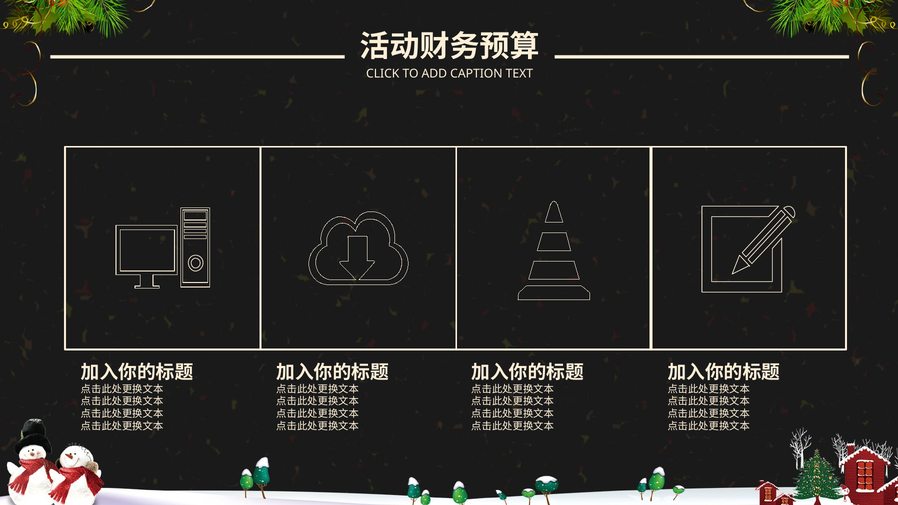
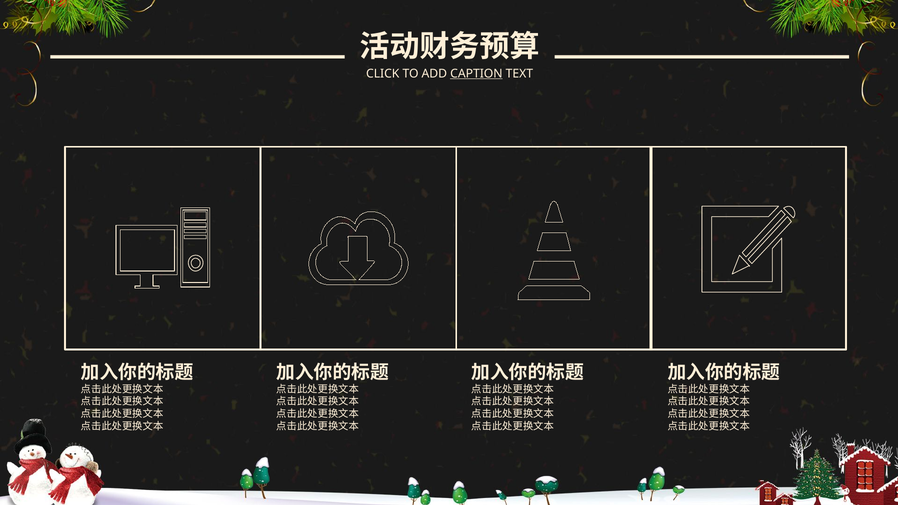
CAPTION underline: none -> present (476, 74)
